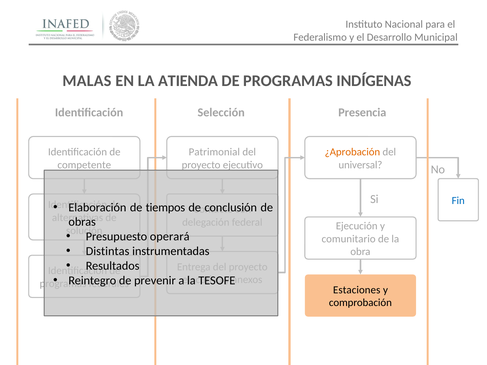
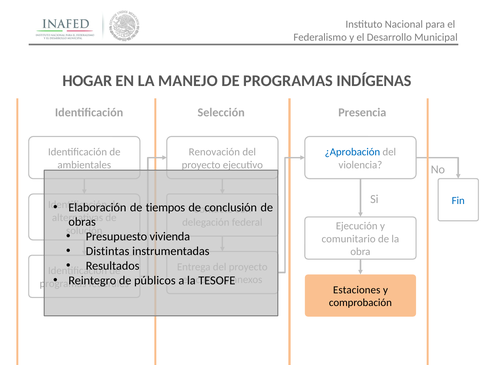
MALAS: MALAS -> HOGAR (87, 81)
ATIENDA: ATIENDA -> MANEJO (188, 81)
Patrimonial: Patrimonial -> Renovación (214, 152)
¿Aprobación colour: orange -> blue (352, 152)
competente: competente -> ambientales (84, 165)
universal: universal -> violencia (360, 165)
operará: operará -> vivienda (170, 237)
prevenir: prevenir -> públicos (155, 281)
